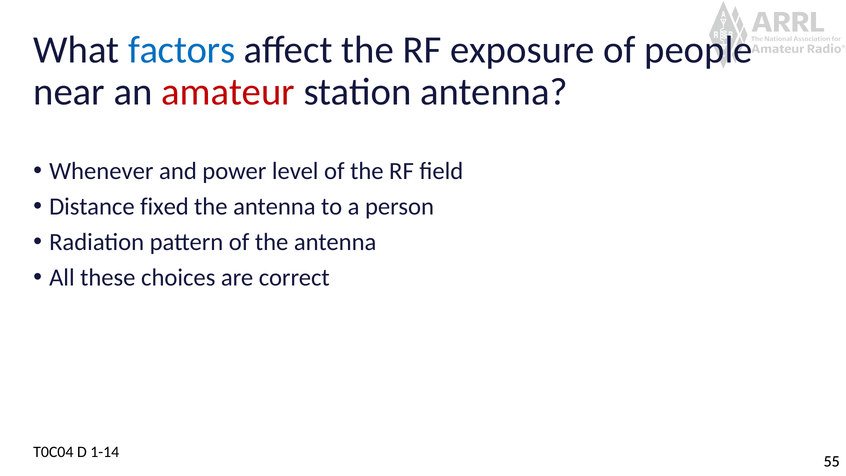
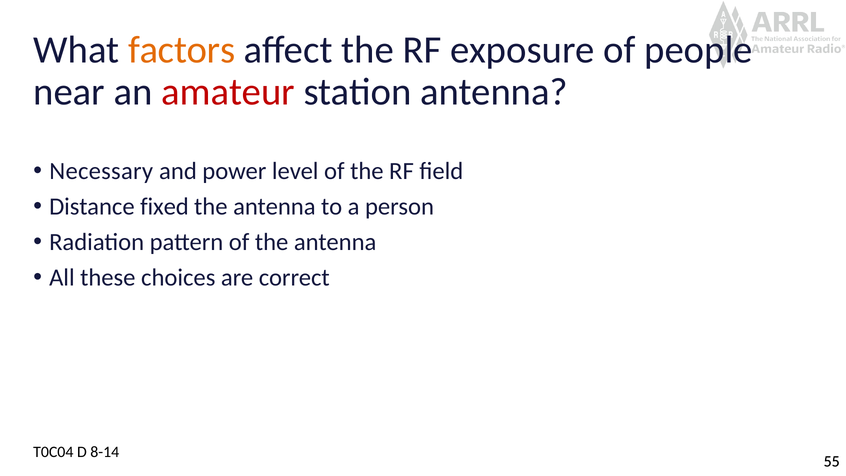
factors colour: blue -> orange (182, 50)
Whenever: Whenever -> Necessary (101, 171)
1-14: 1-14 -> 8-14 (105, 452)
